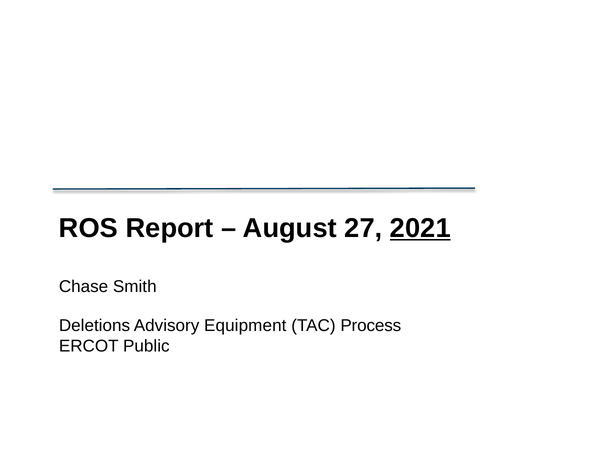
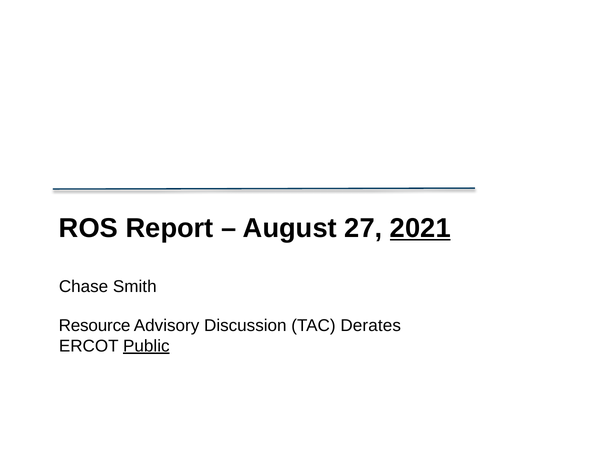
Deletions: Deletions -> Resource (95, 326)
Equipment: Equipment -> Discussion (245, 326)
Process: Process -> Derates (371, 326)
Public underline: none -> present (146, 346)
